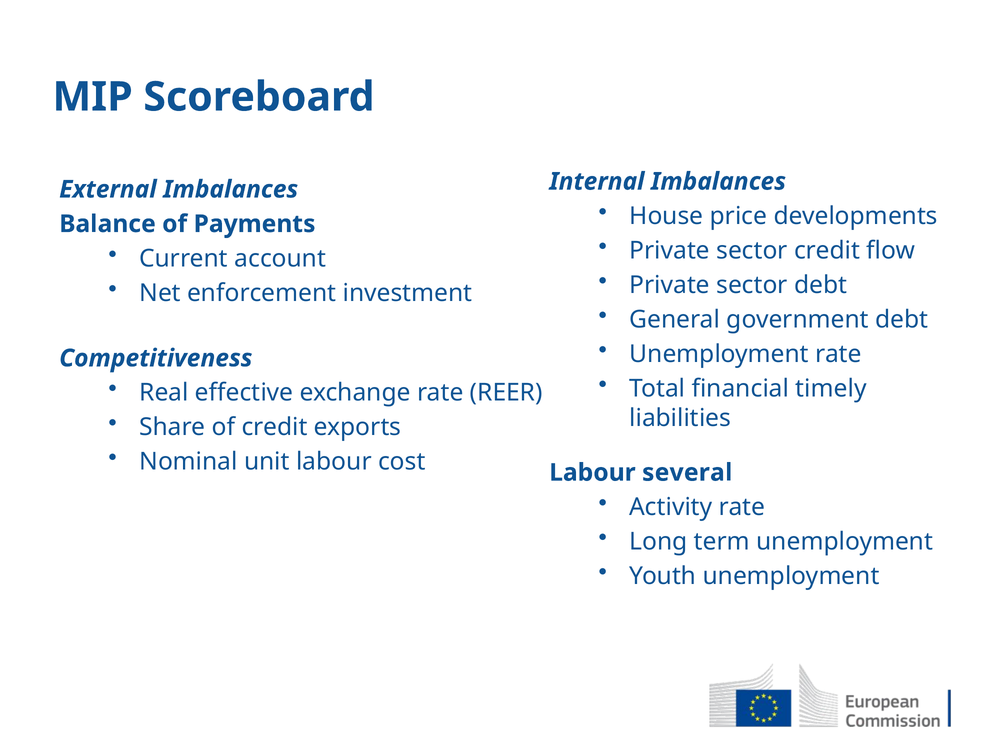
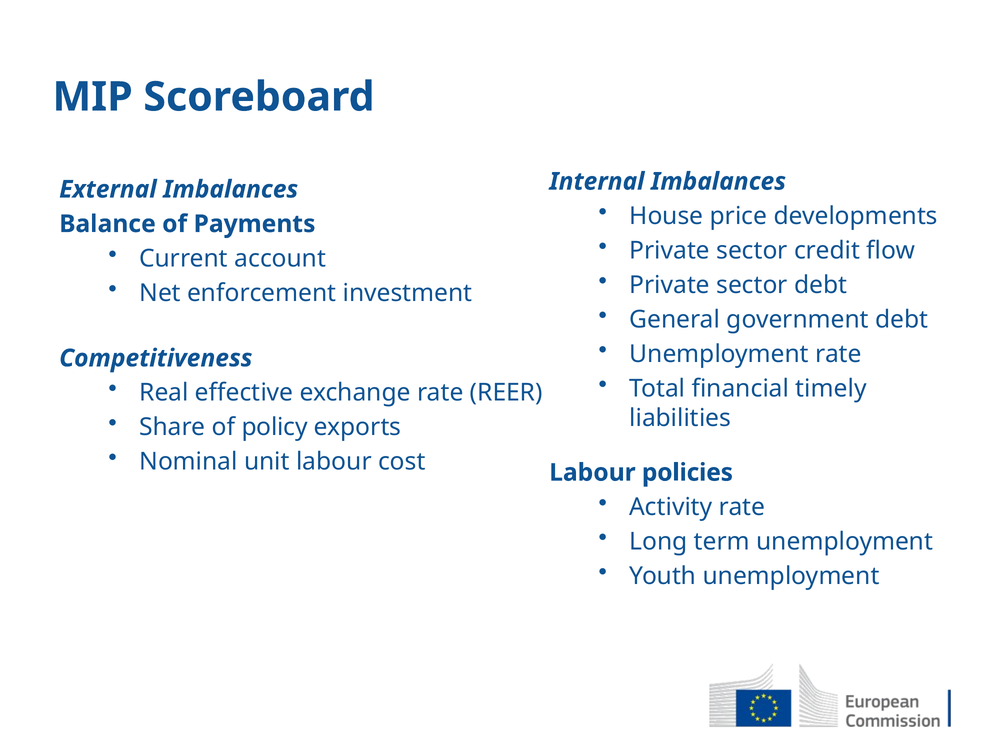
of credit: credit -> policy (275, 427)
several: several -> policies (687, 472)
